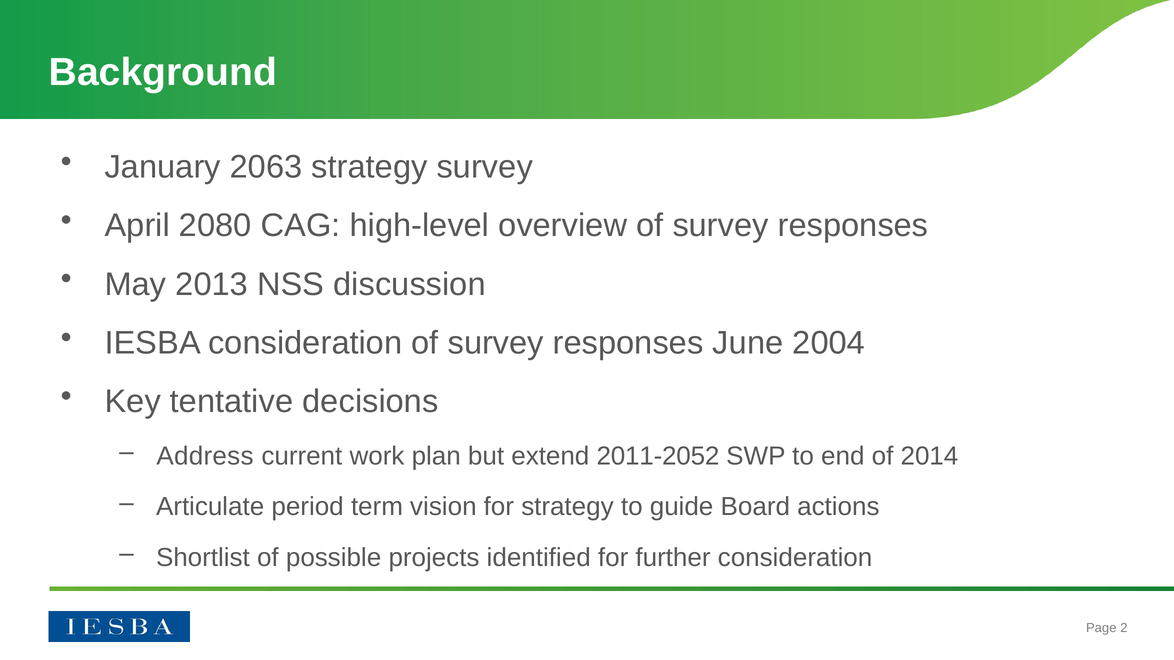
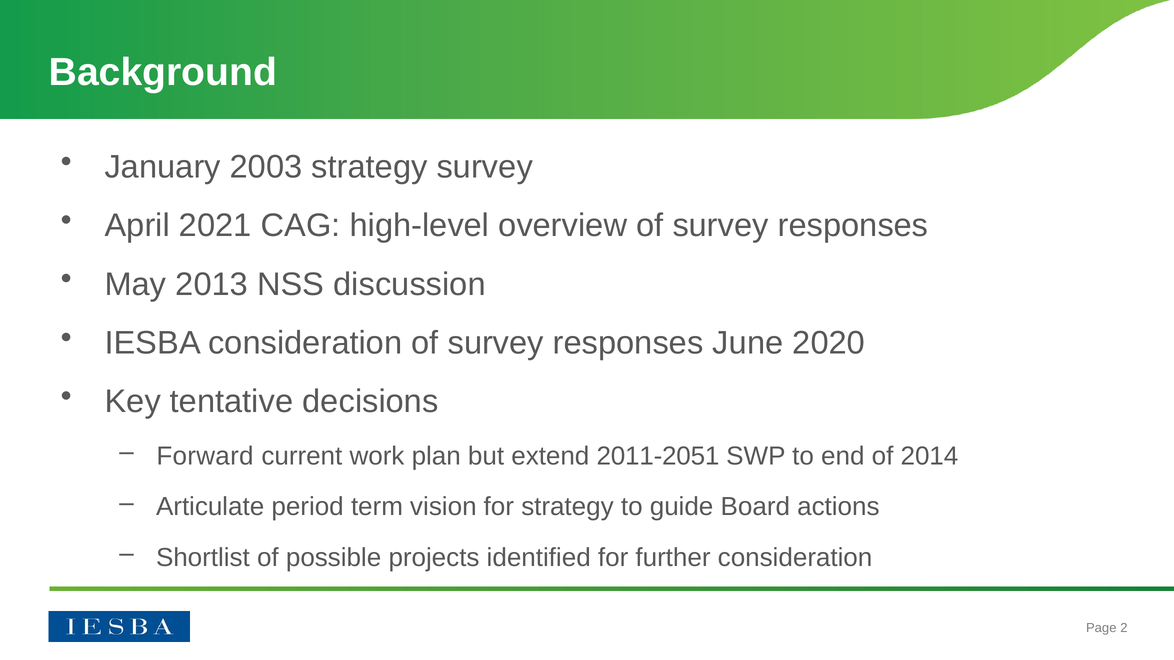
2063: 2063 -> 2003 (266, 167)
2080: 2080 -> 2021 (215, 226)
2004: 2004 -> 2020 (829, 343)
Address: Address -> Forward (205, 456)
2011-2052: 2011-2052 -> 2011-2051 (658, 456)
